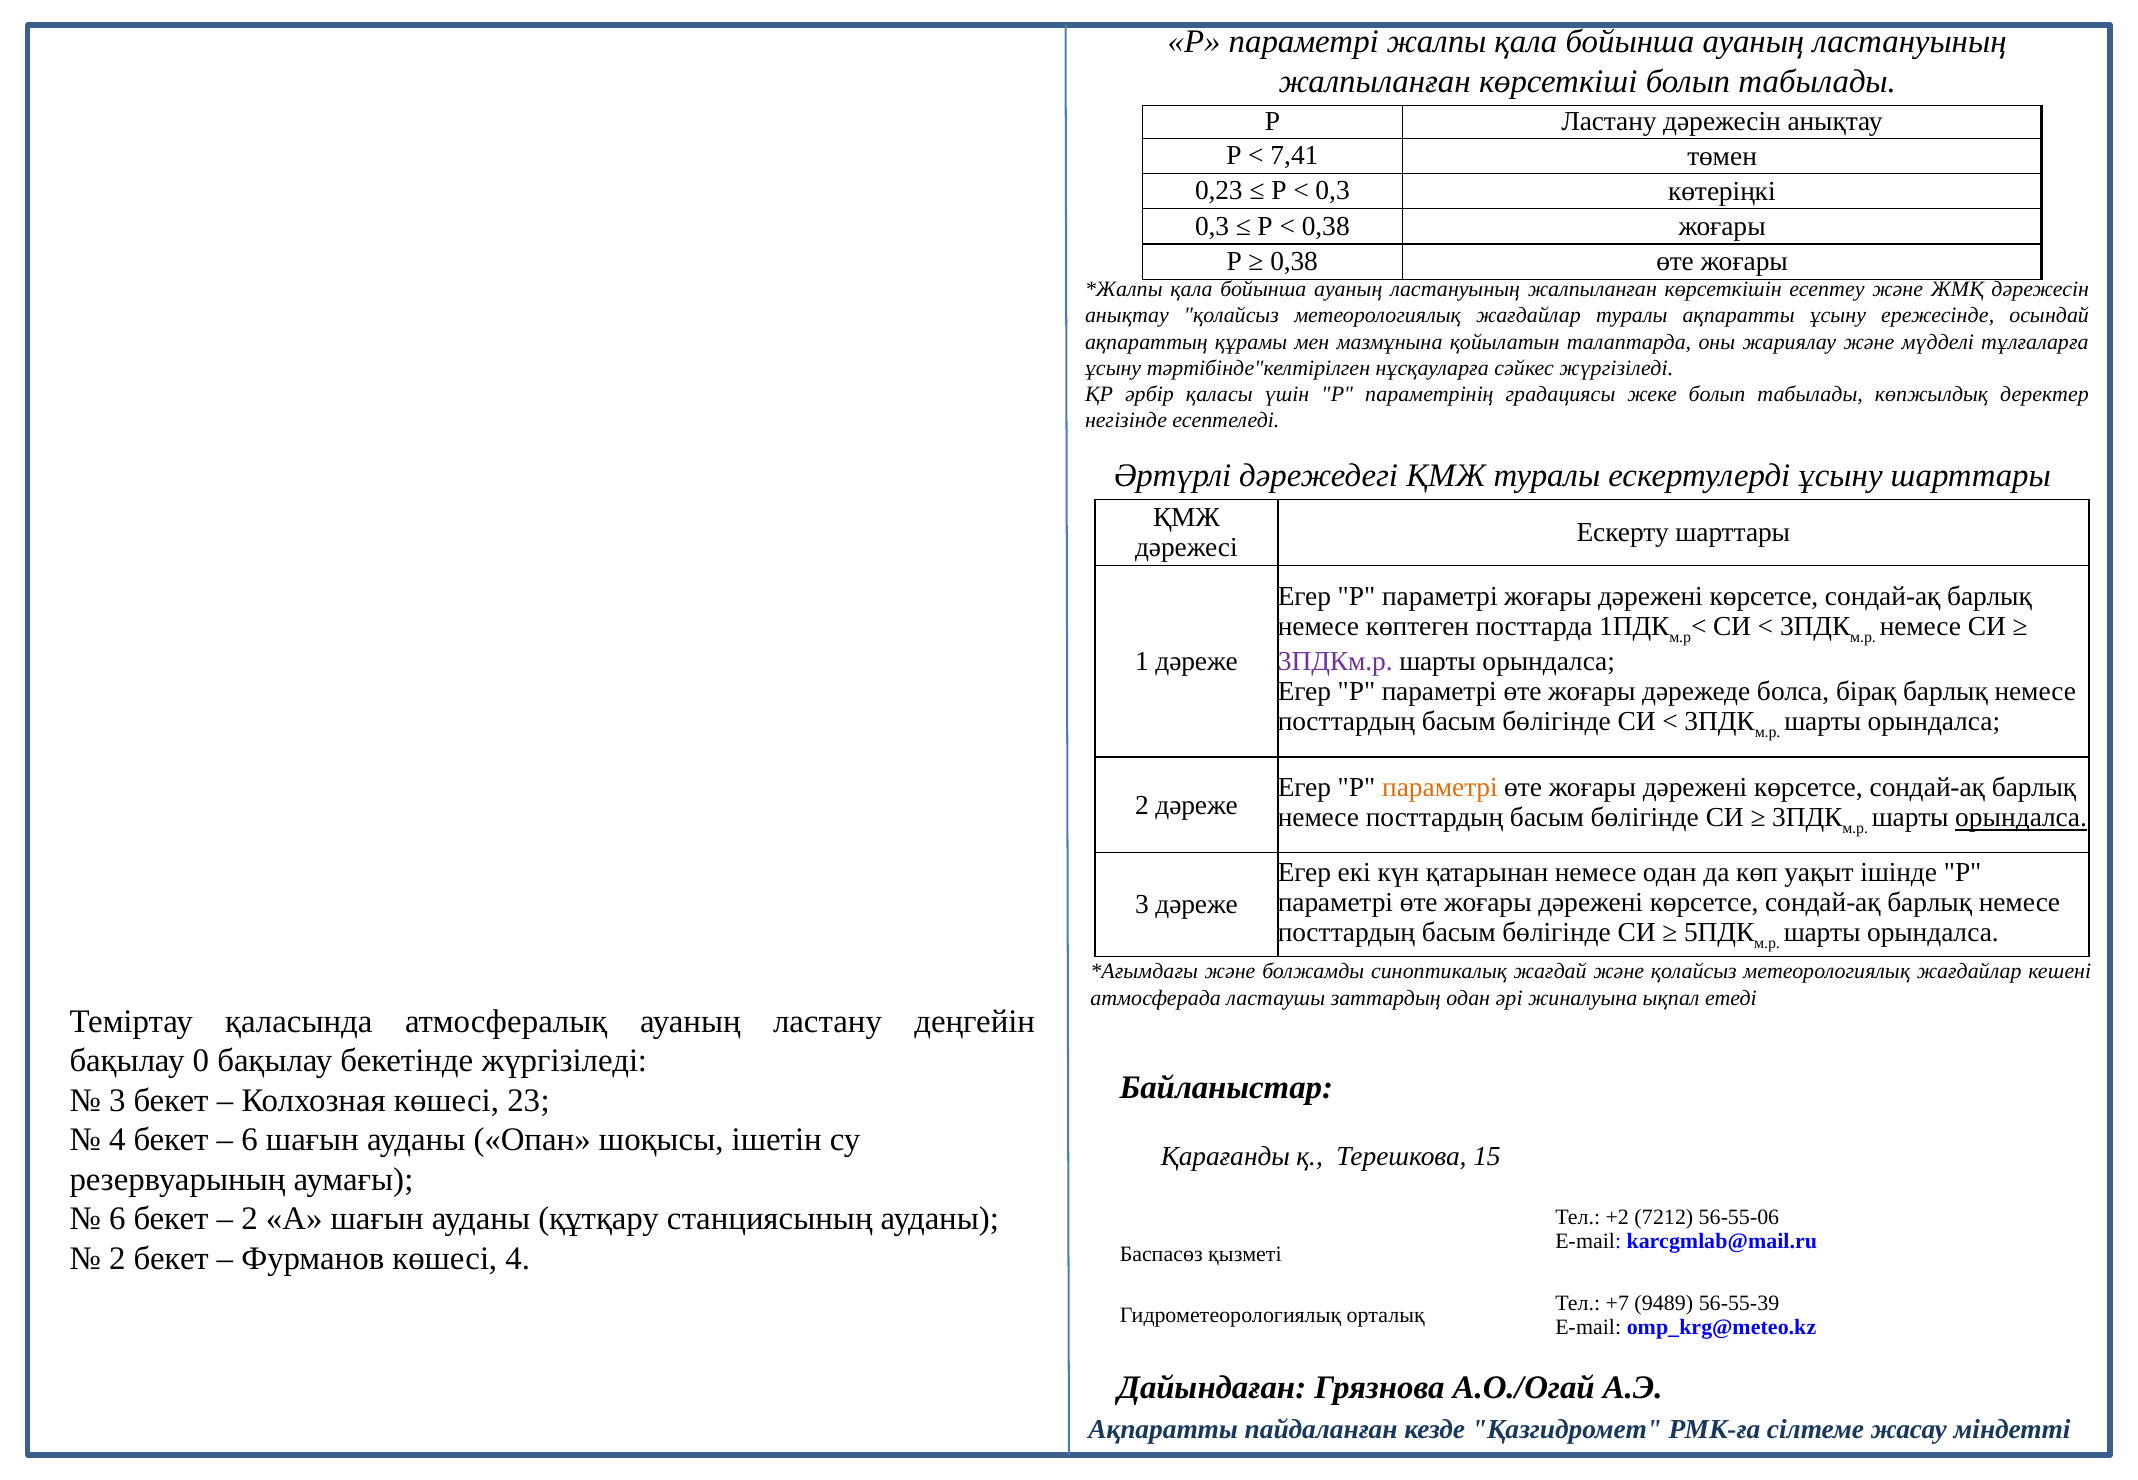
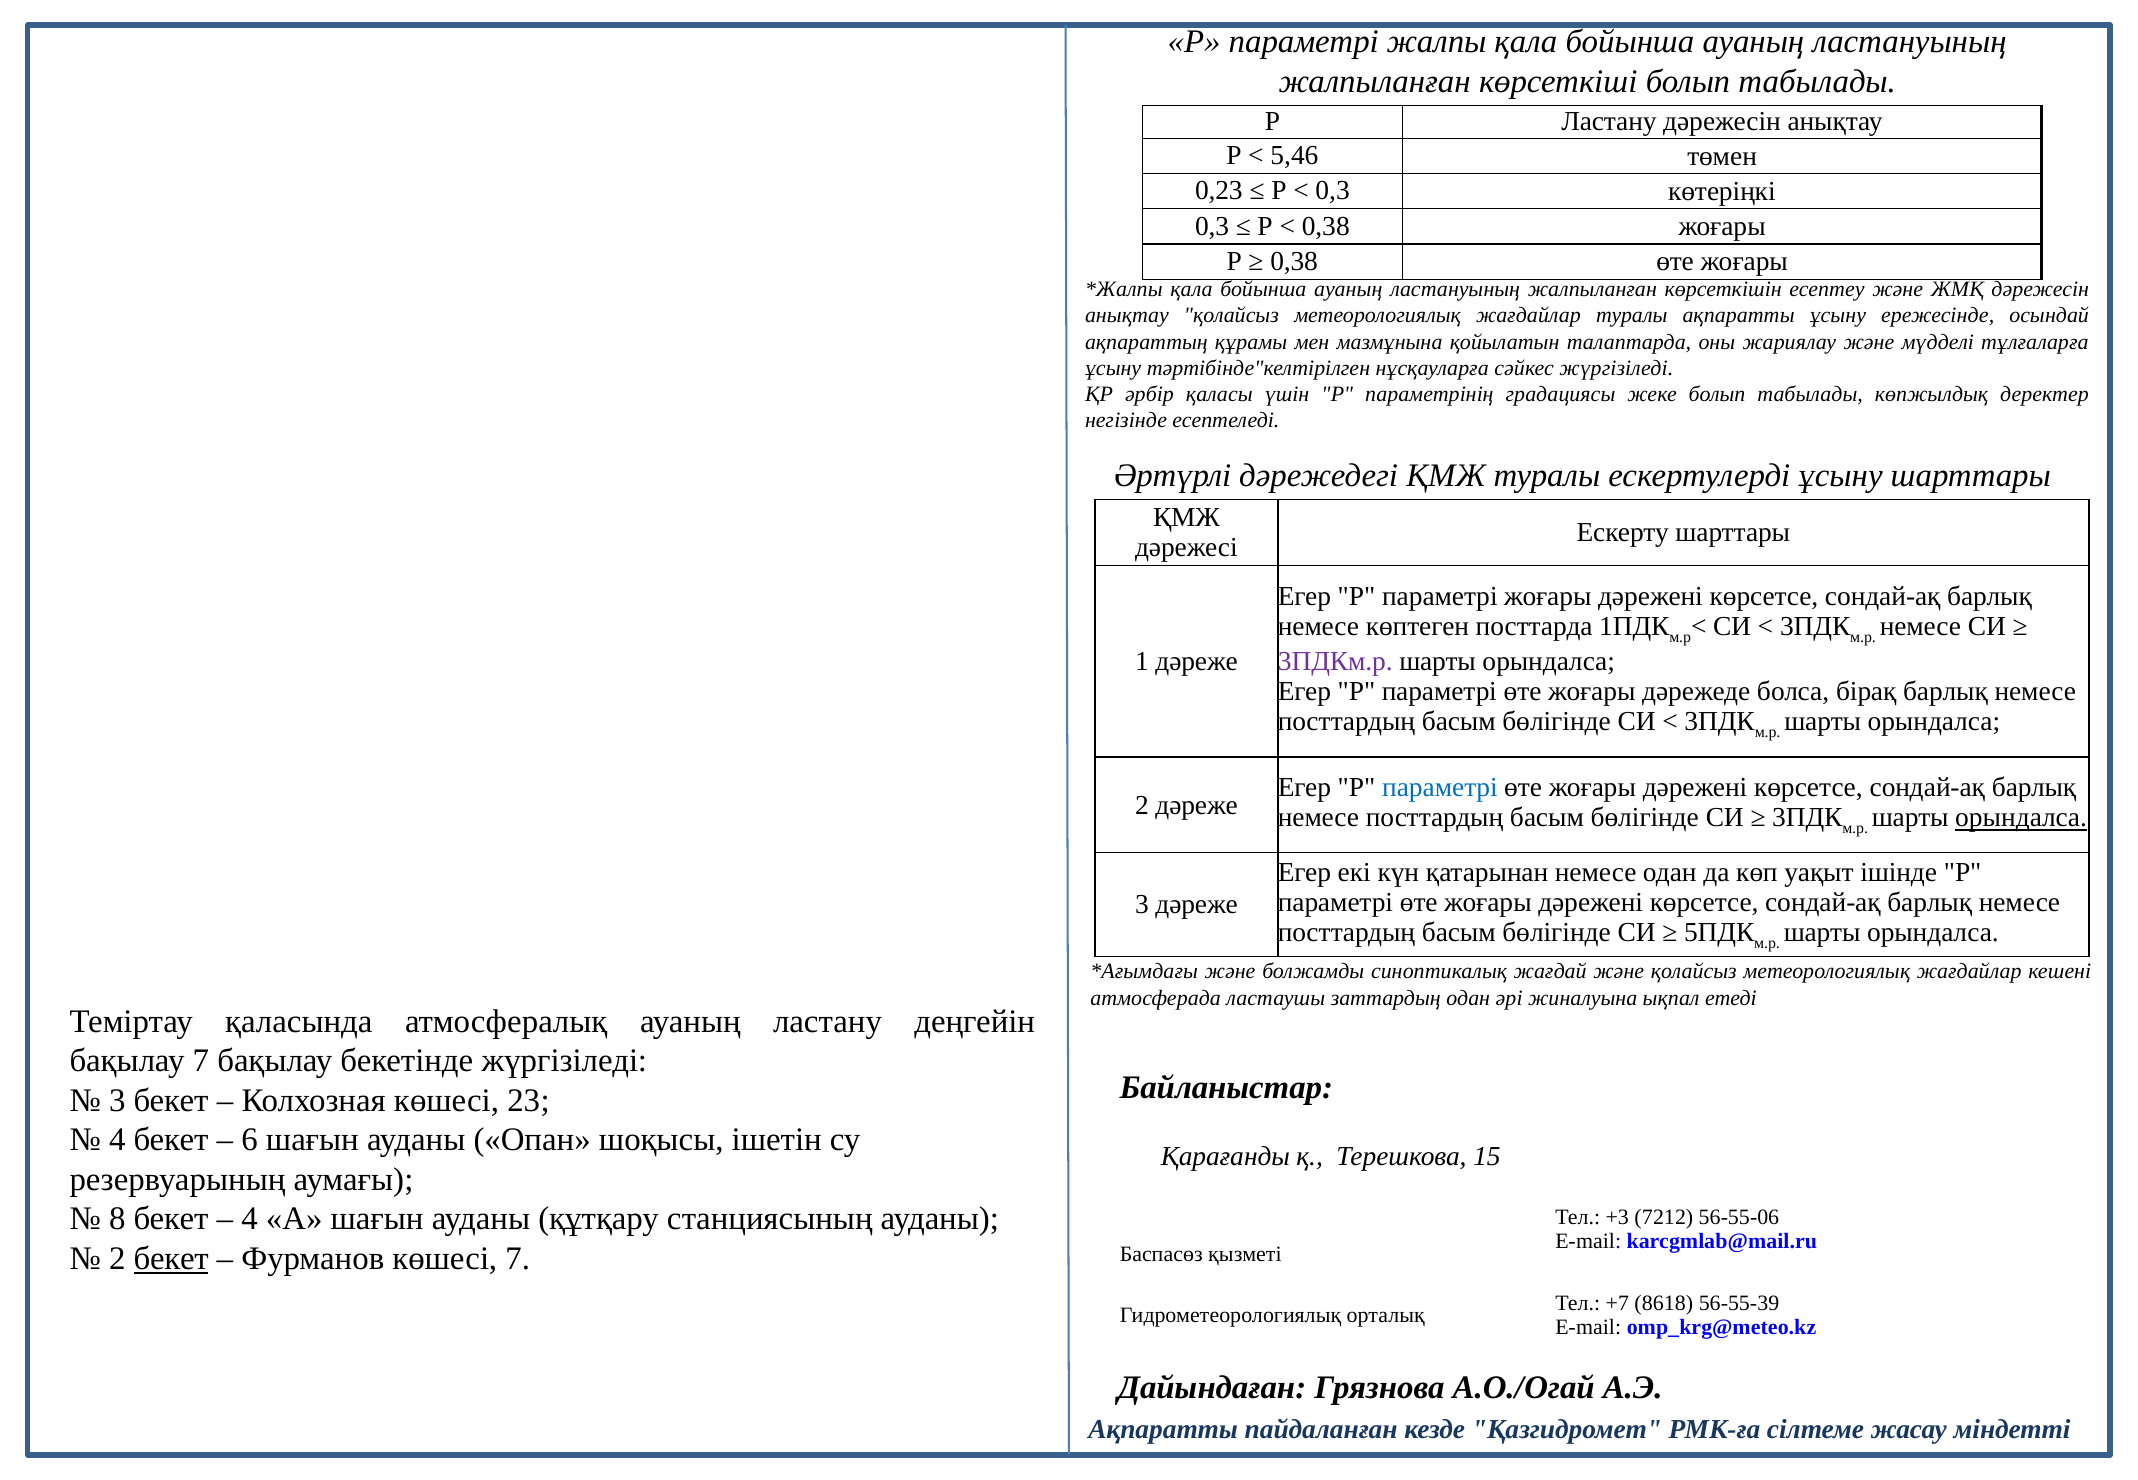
7,41: 7,41 -> 5,46 (1294, 156)
параметрі colour: orange -> blue (1440, 788)
бақылау 0: 0 -> 7 (201, 1061)
6: 6 -> 8 (117, 1219)
2: 2 -> 4 (250, 1219)
+2: +2 -> +3 (1617, 1217)
бекет underline: none -> present (171, 1259)
көшесі 4: 4 -> 7 (518, 1259)
9489: 9489 -> 8618 (1664, 1303)
